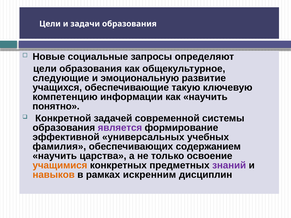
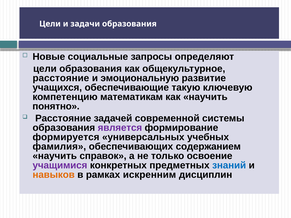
следующие: следующие -> расстояние (61, 78)
информации: информации -> математикам (132, 97)
Конкретной: Конкретной -> Расстояние (63, 118)
эффективной: эффективной -> формируется (66, 137)
царства: царства -> справок (103, 156)
учащимися colour: orange -> purple (60, 166)
знаний colour: purple -> blue (229, 166)
